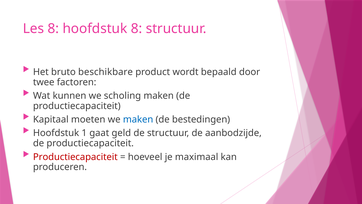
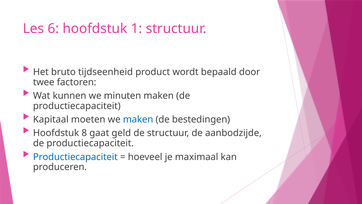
Les 8: 8 -> 6 (53, 29)
hoofdstuk 8: 8 -> 1 (137, 29)
beschikbare: beschikbare -> tijdseenheid (106, 72)
scholing: scholing -> minuten (122, 96)
1: 1 -> 8 (84, 133)
Productiecapaciteit colour: red -> blue (75, 157)
